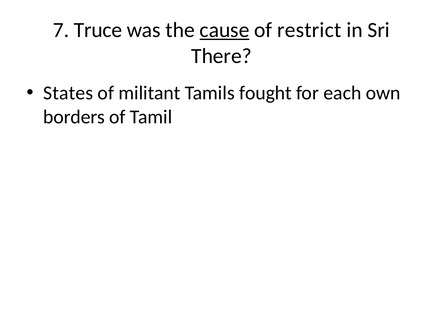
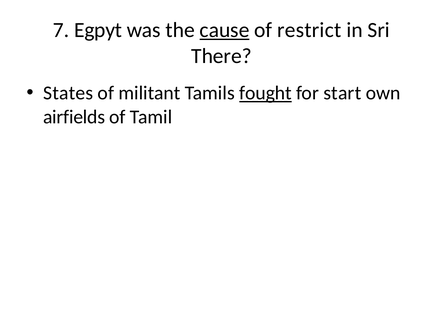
Truce: Truce -> Egpyt (98, 30)
fought underline: none -> present (265, 93)
each: each -> start (342, 93)
borders: borders -> airfields (74, 117)
